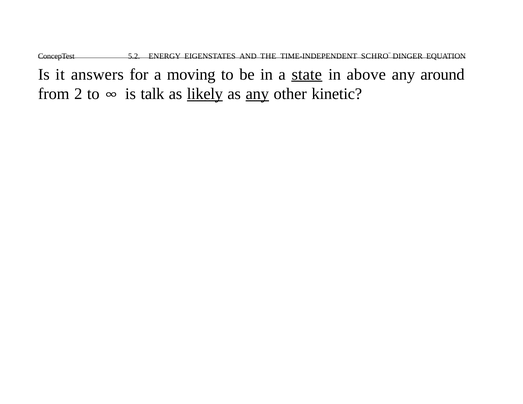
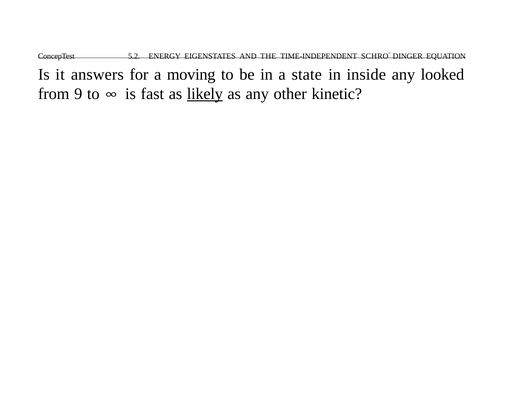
state underline: present -> none (307, 74)
above: above -> inside (366, 74)
around: around -> looked (442, 74)
2: 2 -> 9 (78, 94)
talk: talk -> fast (152, 94)
any underline: present -> none (257, 94)
